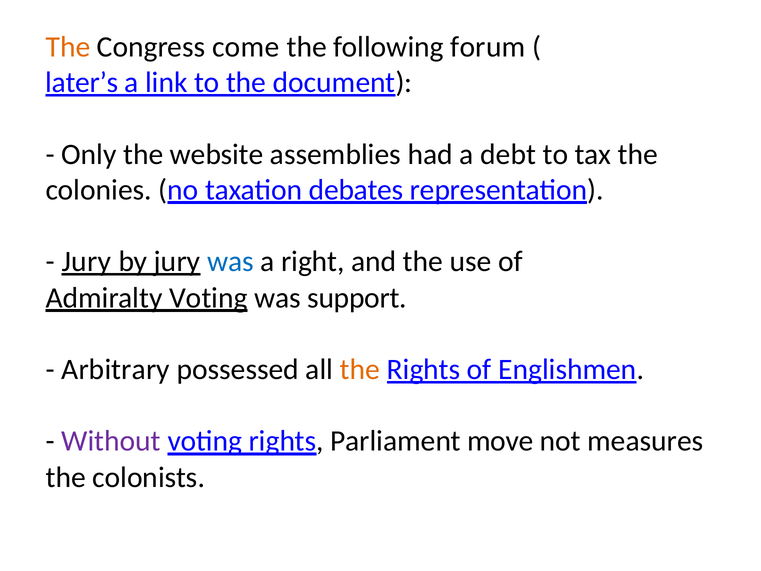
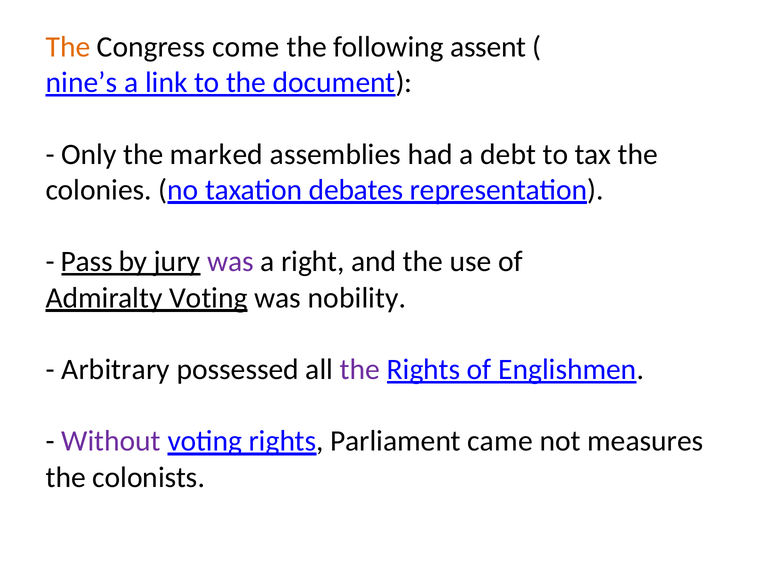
forum: forum -> assent (488, 47)
later’s: later’s -> nine’s (82, 83)
website: website -> marked (216, 154)
Jury: Jury -> Pass (87, 261)
was colour: blue -> purple (230, 261)
support: support -> nobility (357, 298)
the colour: orange -> purple (360, 369)
move: move -> came (500, 441)
